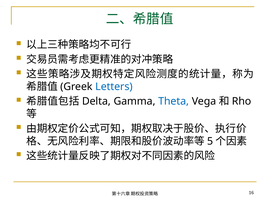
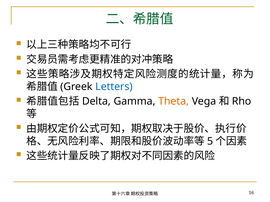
Theta colour: blue -> orange (174, 102)
